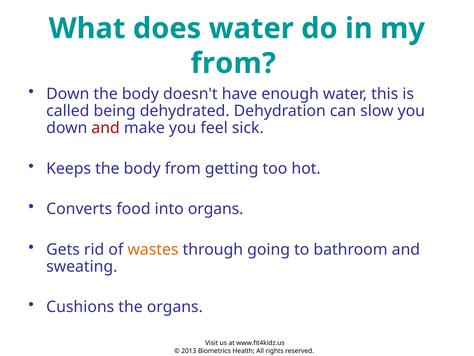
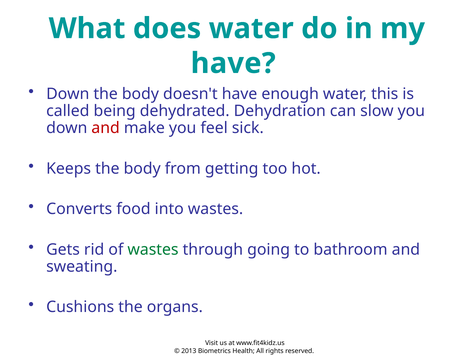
from: from -> have (233, 63)
into organs: organs -> wastes (216, 209)
wastes colour: orange -> green (153, 249)
